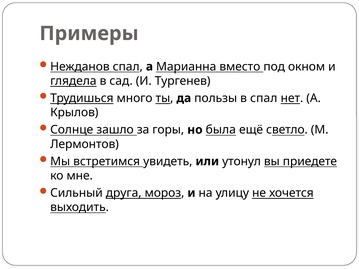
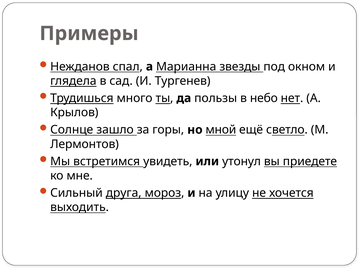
вместо: вместо -> звезды (240, 67)
в спал: спал -> небо (264, 98)
была: была -> мной (221, 130)
